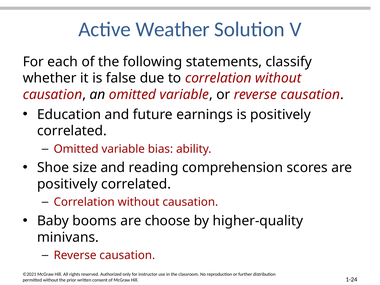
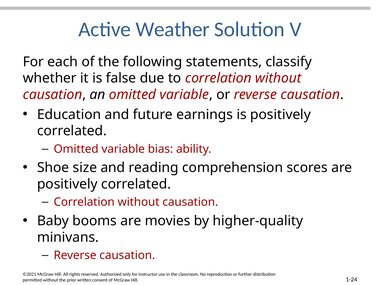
choose: choose -> movies (168, 221)
